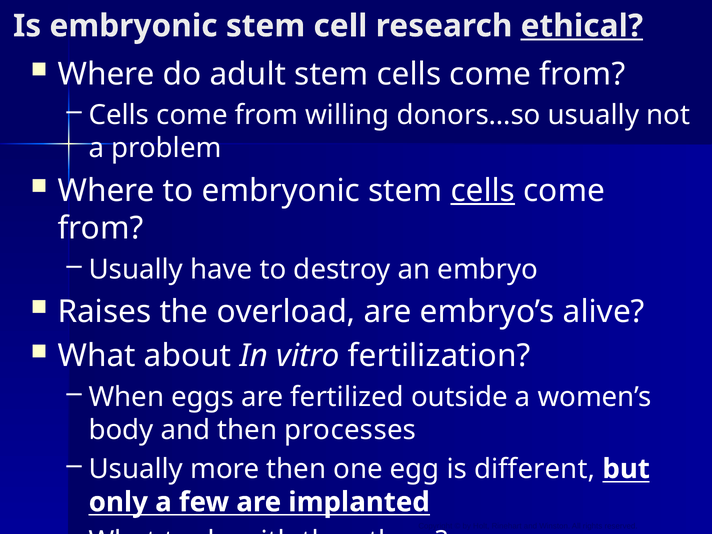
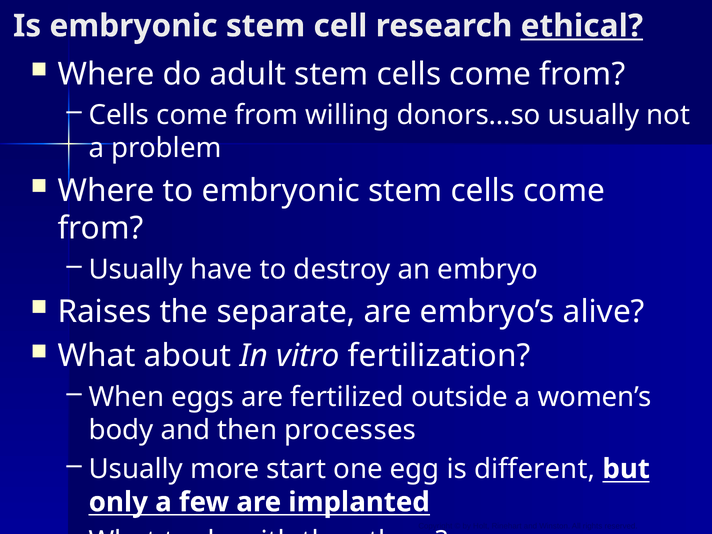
cells underline: present -> none (483, 191)
overload: overload -> separate (286, 312)
more then: then -> start (296, 469)
